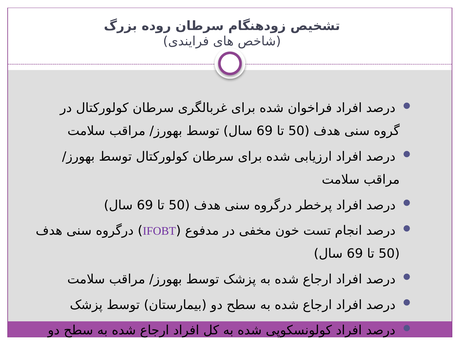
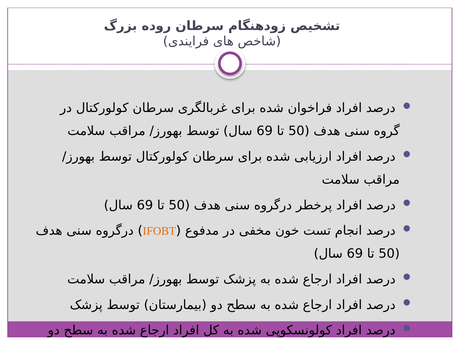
IFOBT colour: purple -> orange (159, 231)
